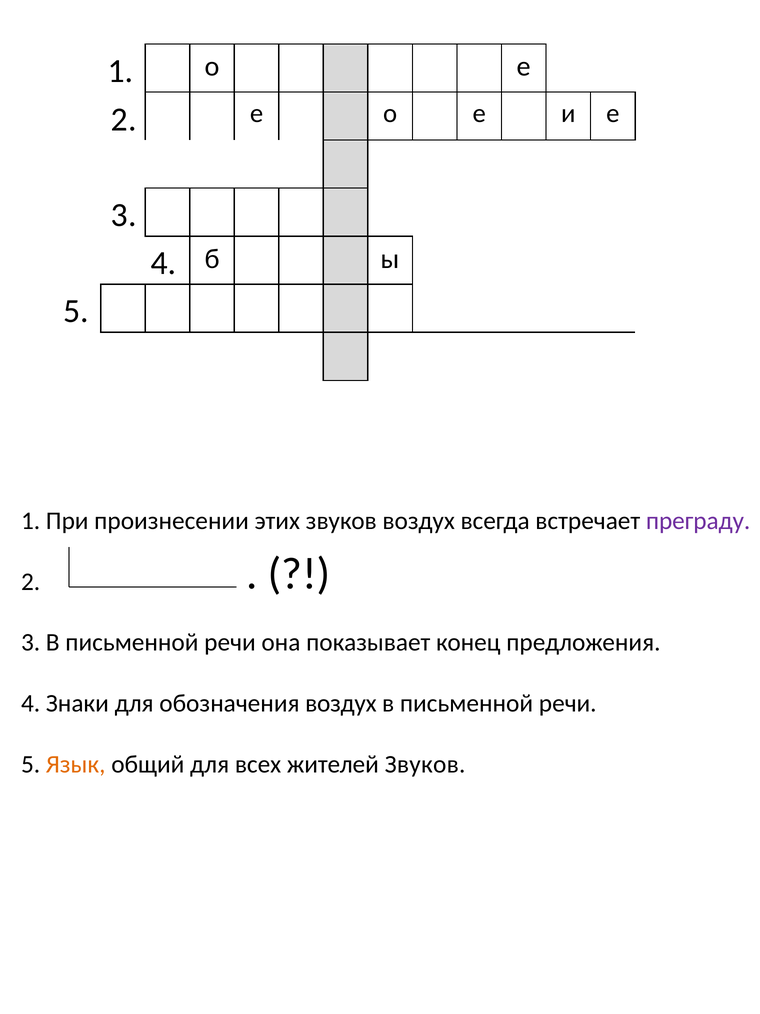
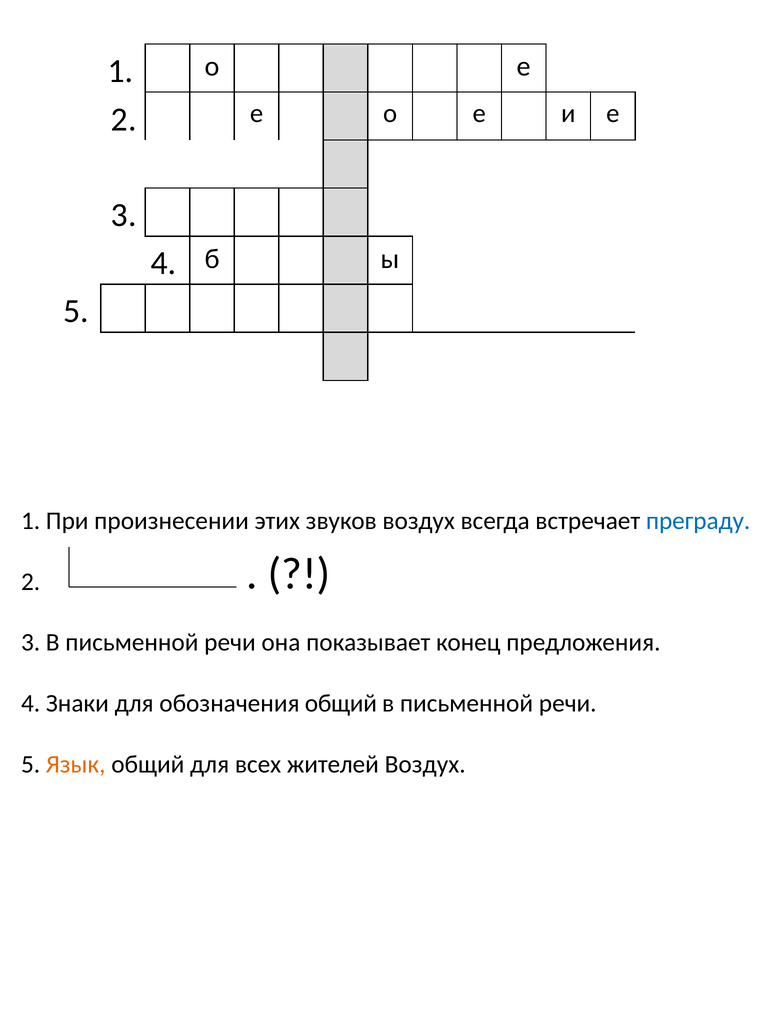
преграду colour: purple -> blue (698, 521)
обозначения воздух: воздух -> общий (341, 703)
жителей Звуков: Звуков -> Воздух (425, 764)
